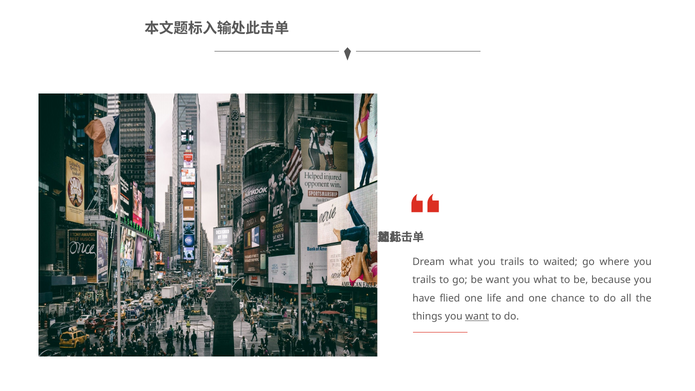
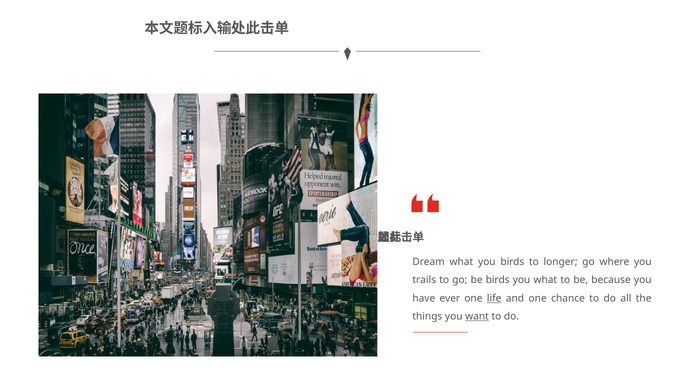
what you trails: trails -> birds (512, 262)
waited: waited -> longer (561, 262)
be want: want -> birds (498, 280)
flied: flied -> ever (450, 298)
life underline: none -> present (494, 298)
